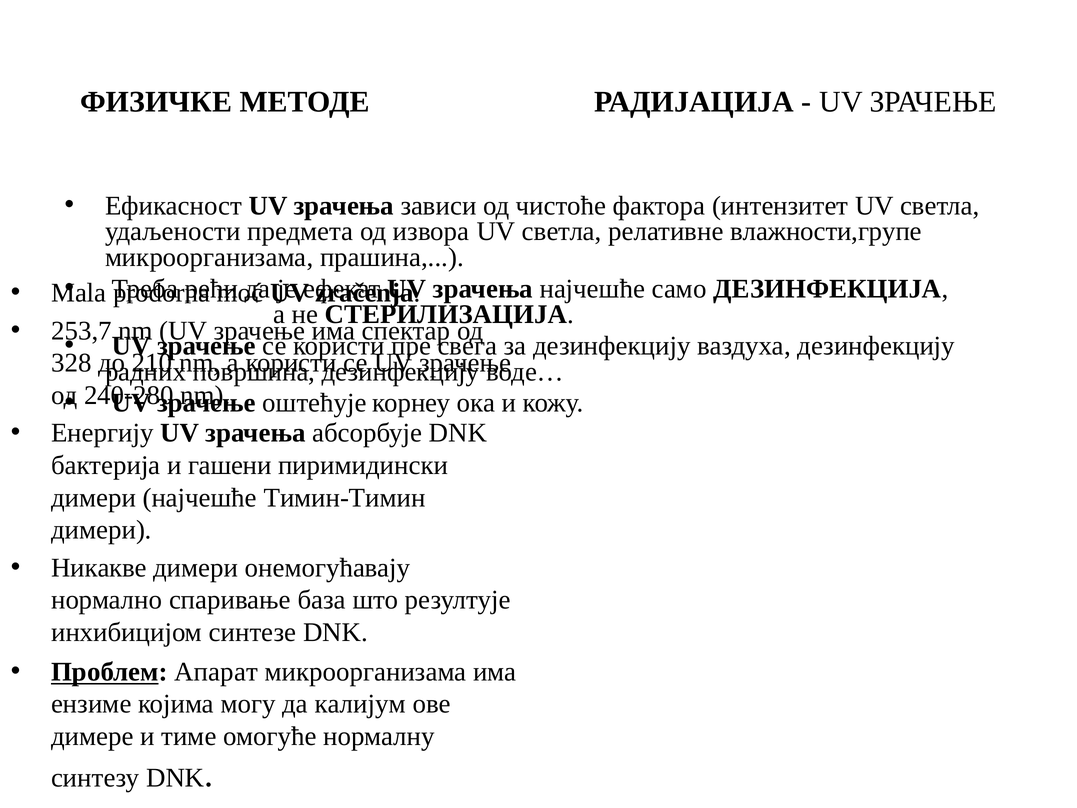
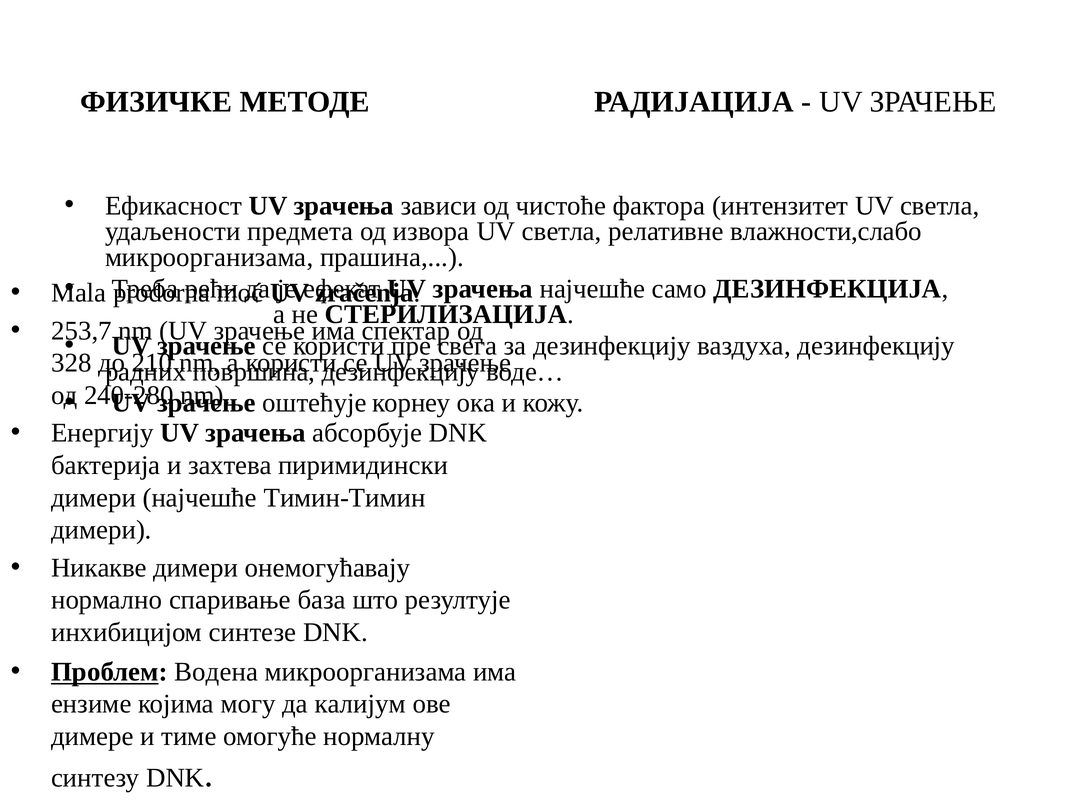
влажности,групе: влажности,групе -> влажности,слабо (826, 232)
гашени: гашени -> захтева (230, 465)
Апарат: Апарат -> Водена (216, 672)
